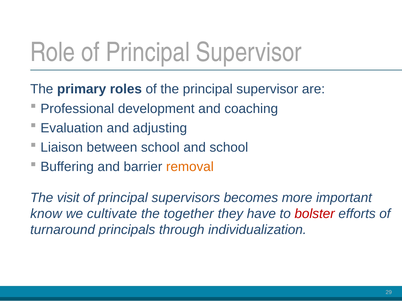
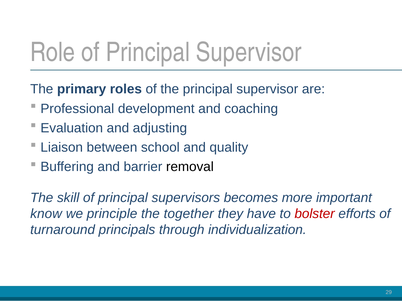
and school: school -> quality (229, 148)
removal colour: orange -> black (190, 167)
visit: visit -> skill (68, 198)
cultivate: cultivate -> principle (112, 214)
